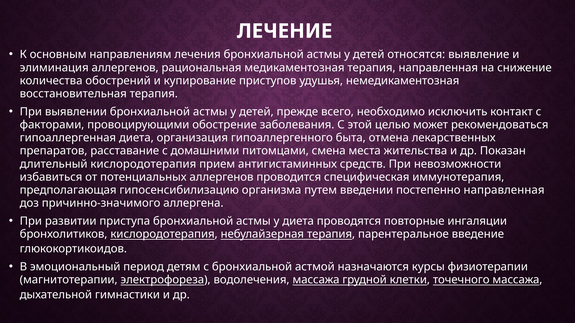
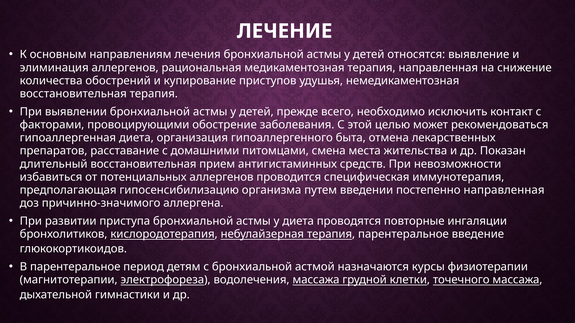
длительный кислородотерапия: кислородотерапия -> восстановительная (143, 164)
В эмоциональный: эмоциональный -> парентеральное (75, 267)
